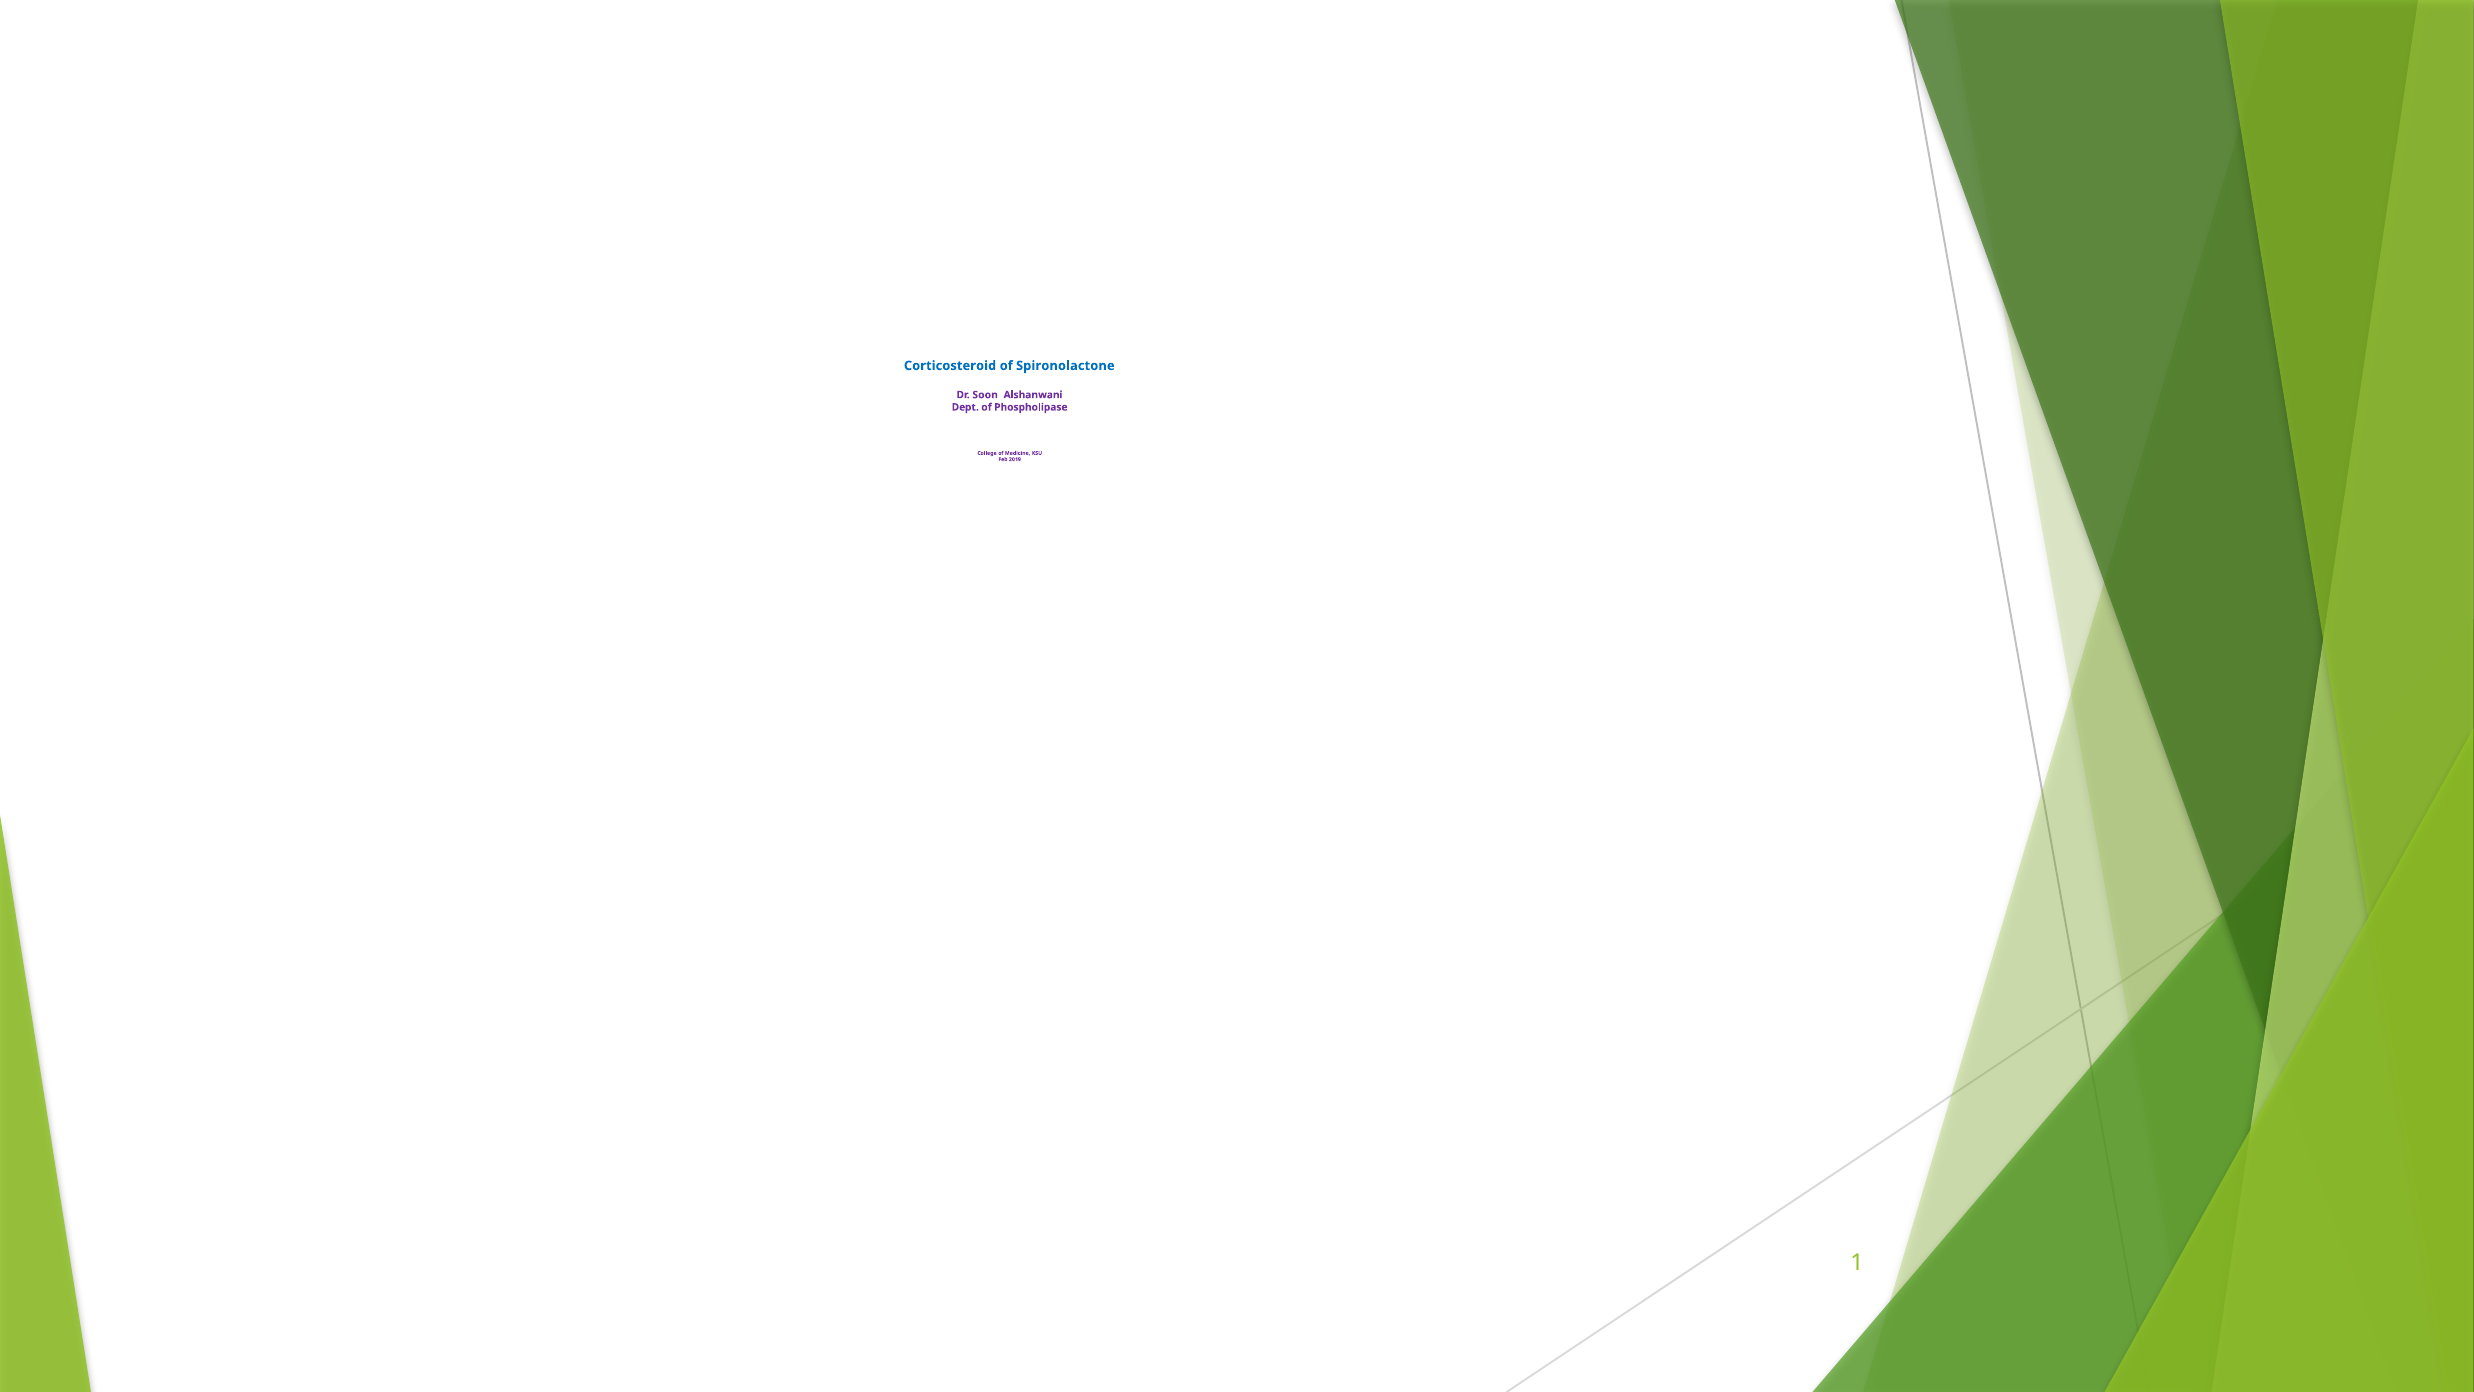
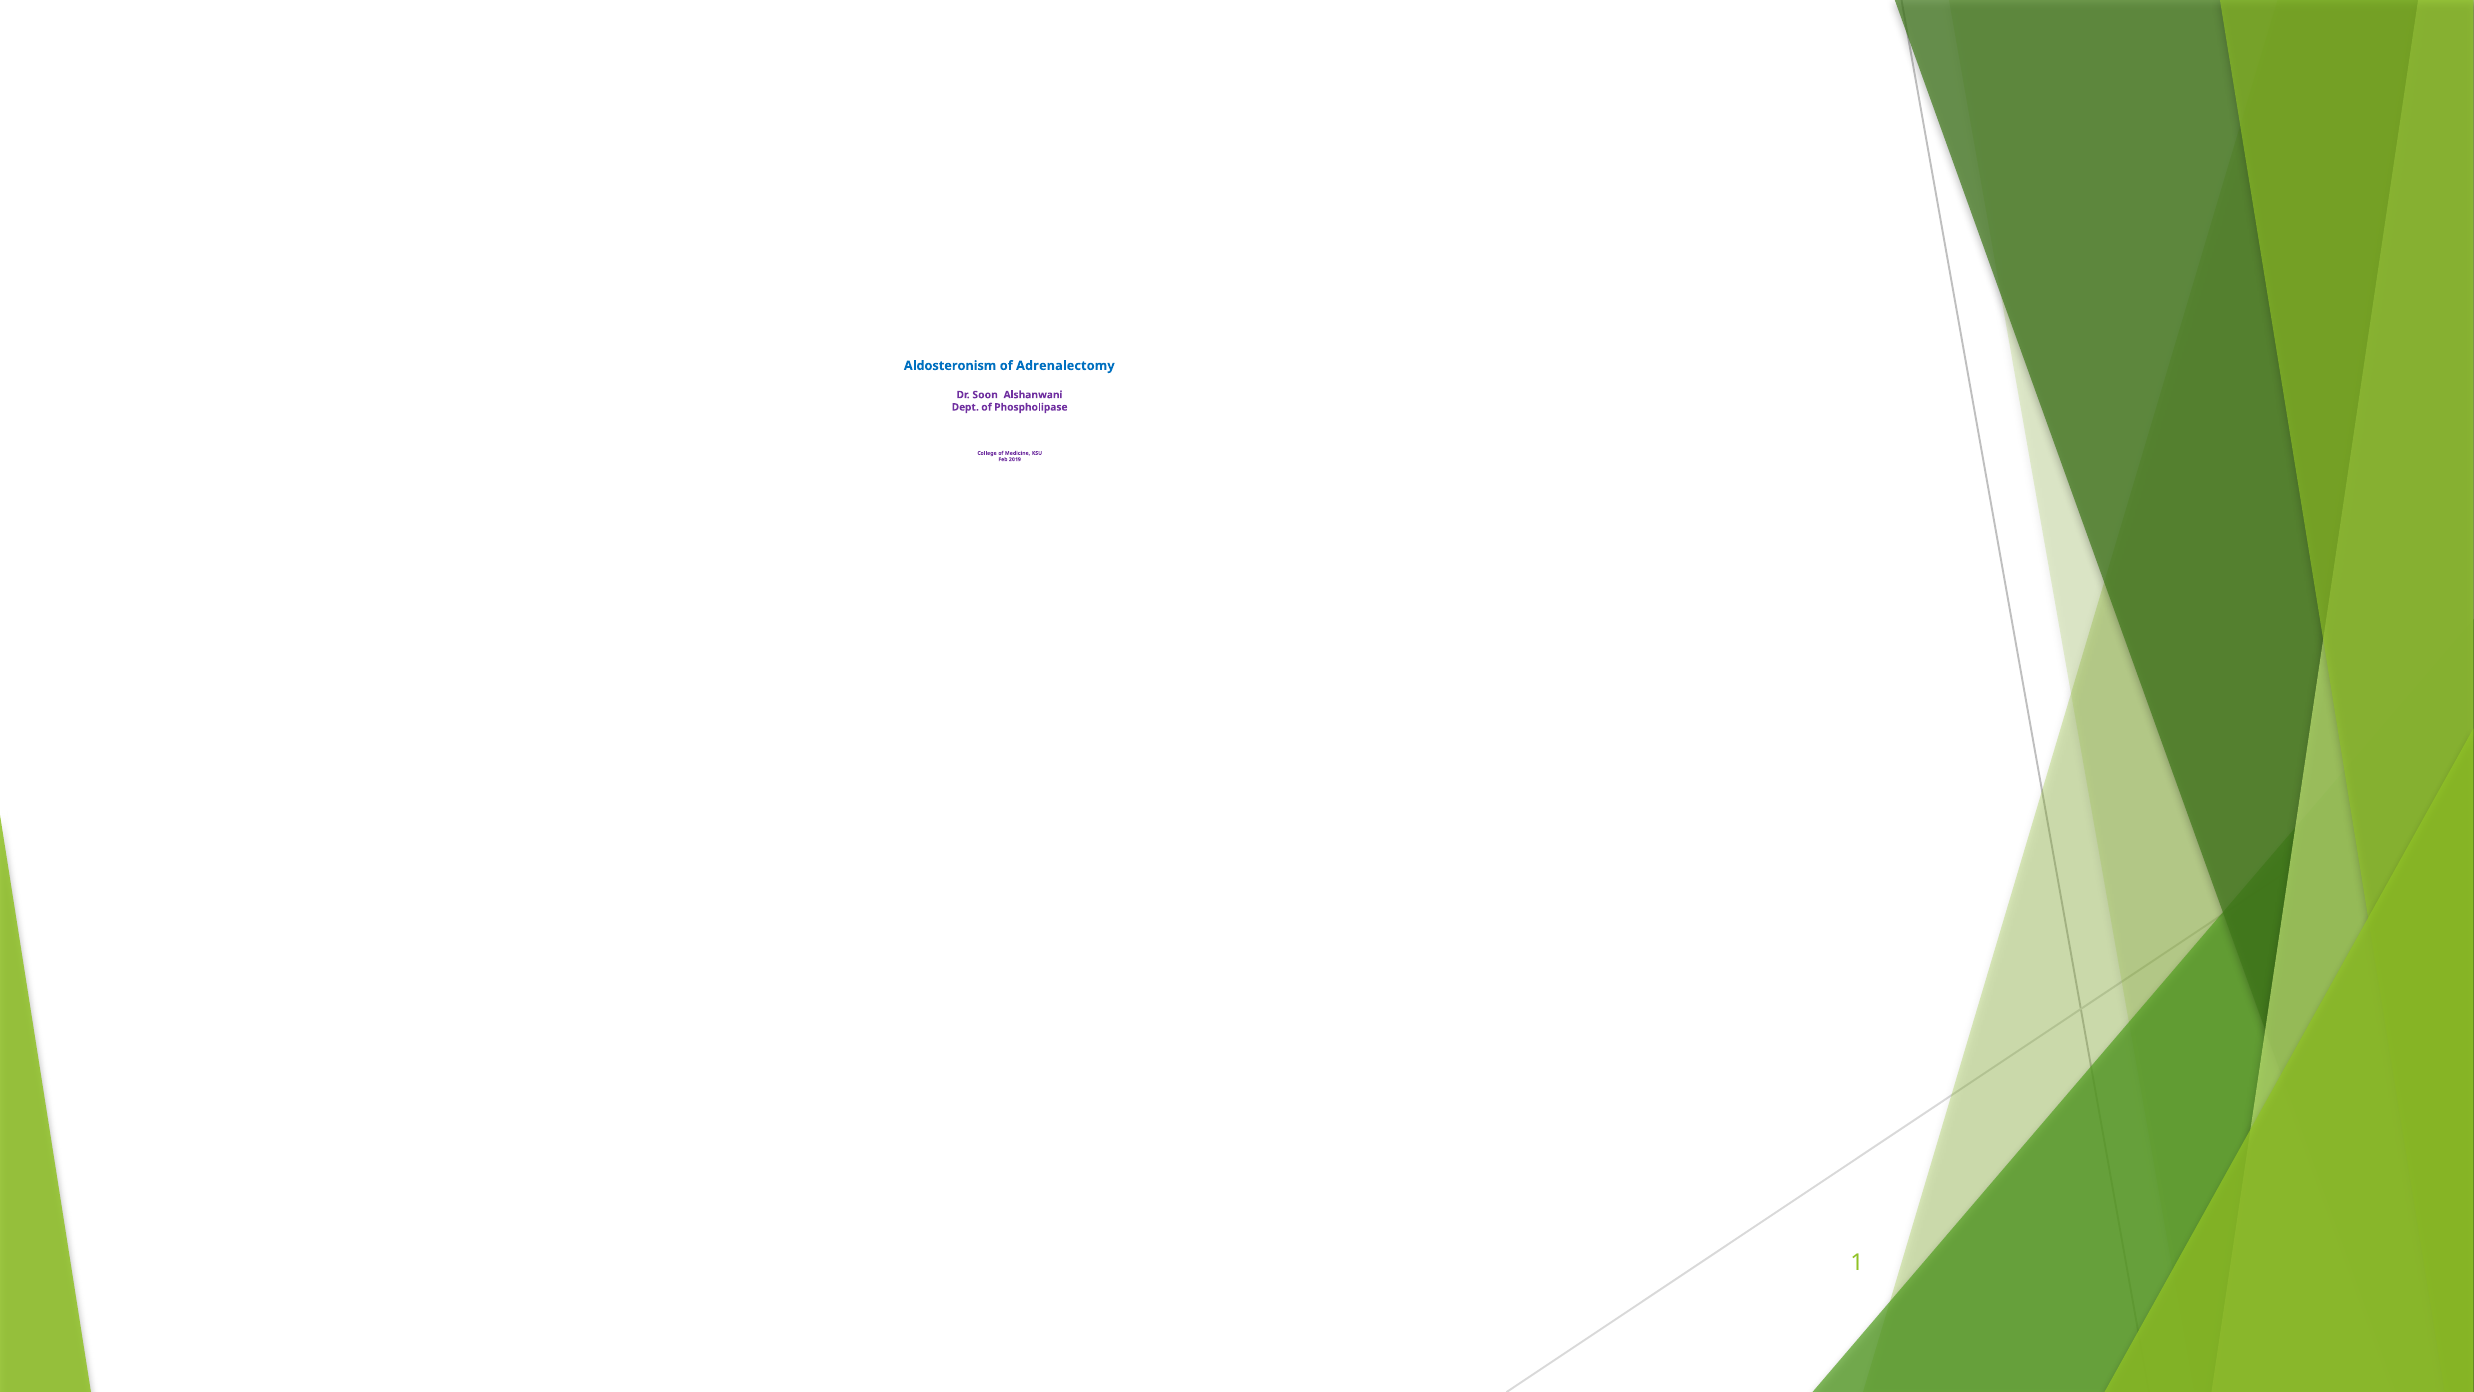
Corticosteroid: Corticosteroid -> Aldosteronism (950, 366)
Spironolactone: Spironolactone -> Adrenalectomy (1065, 366)
